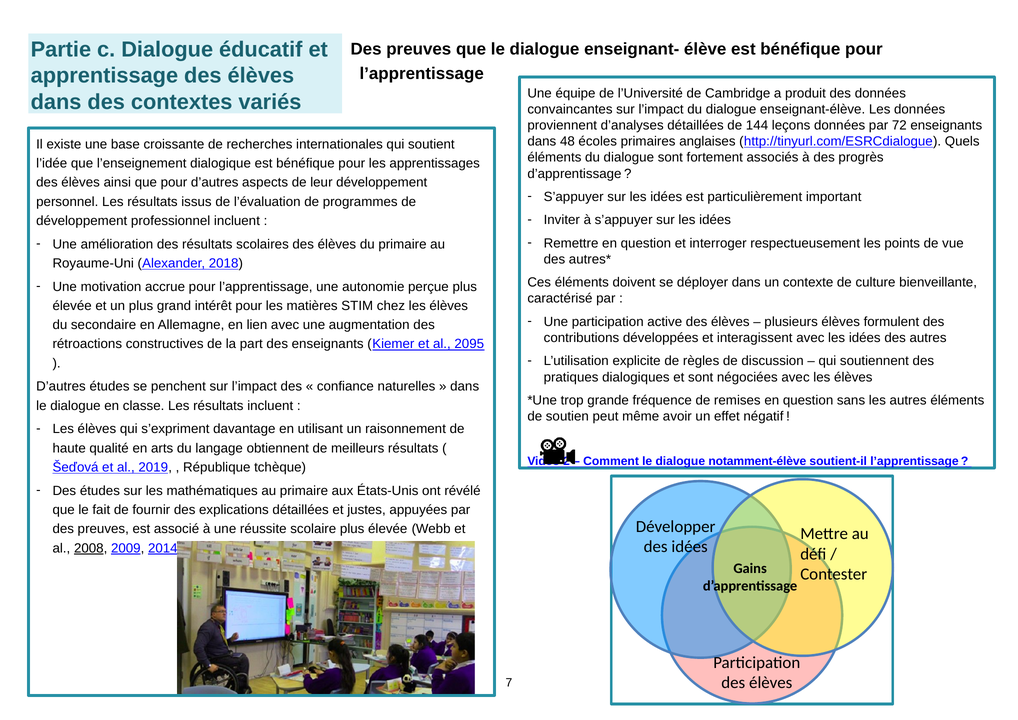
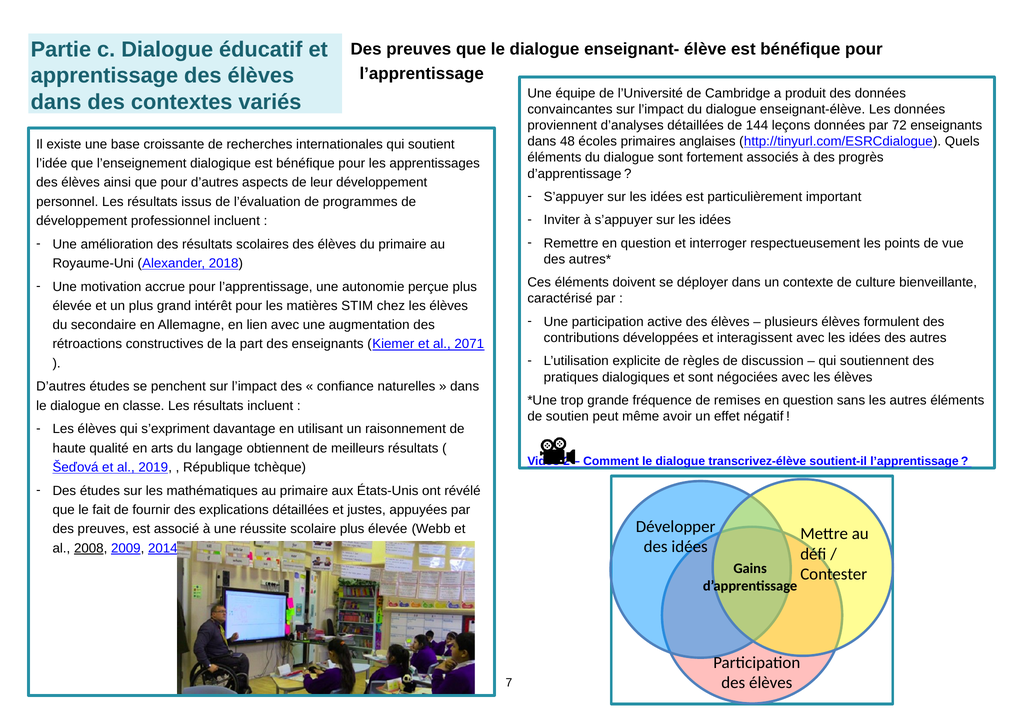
2095: 2095 -> 2071 (469, 344)
notamment-élève: notamment-élève -> transcrivez-élève (757, 461)
